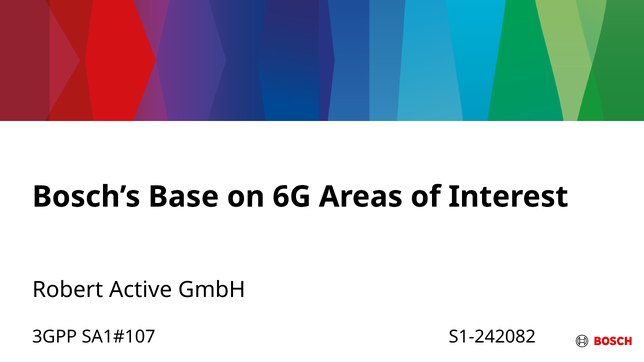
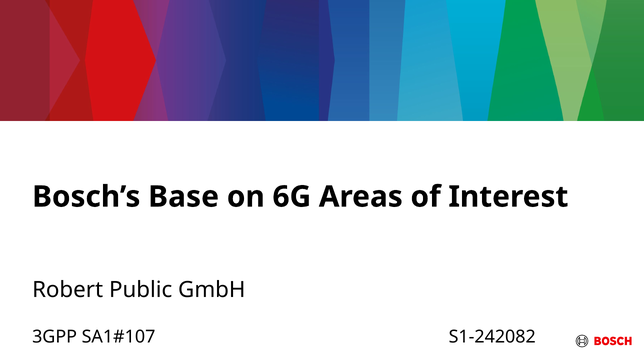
Active: Active -> Public (141, 290)
